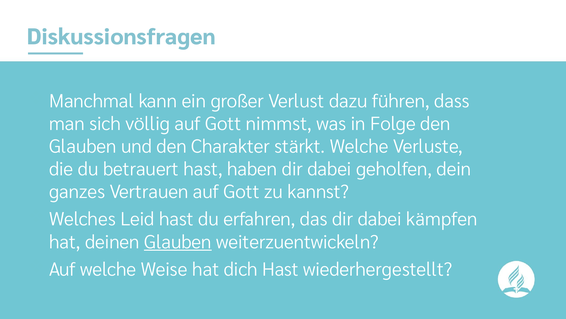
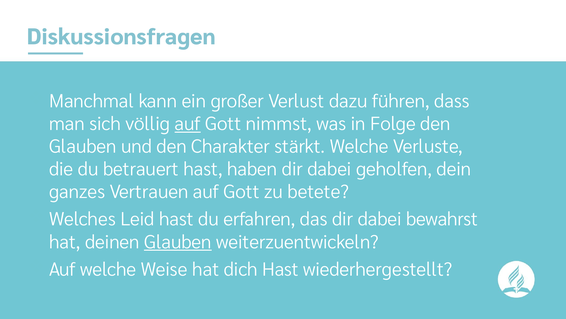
auf underline: none -> present (188, 124)
kannst: kannst -> betete (318, 192)
kämpfen: kämpfen -> bewahrst (442, 219)
